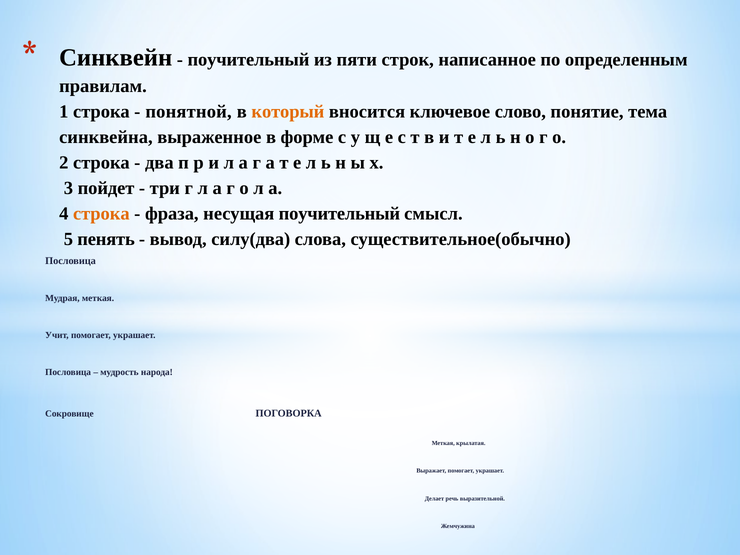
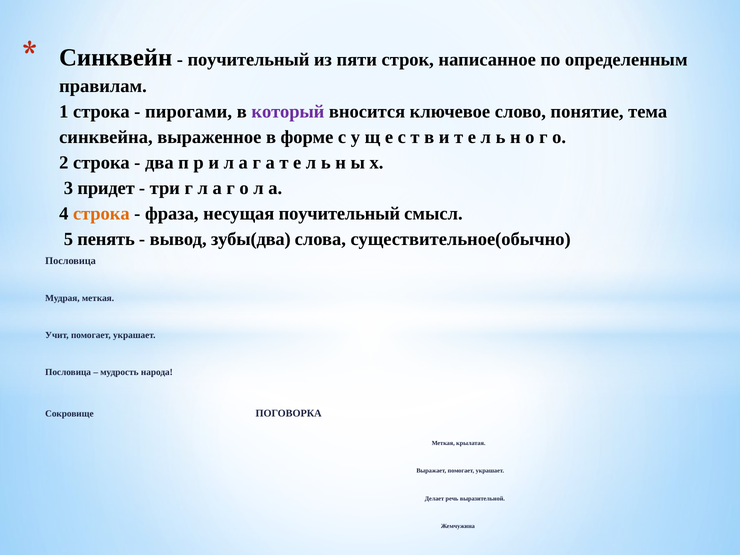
понятной: понятной -> пирогами (189, 112)
который colour: orange -> purple (288, 112)
пойдет: пойдет -> придет (106, 188)
силу(два: силу(два -> зубы(два (251, 239)
